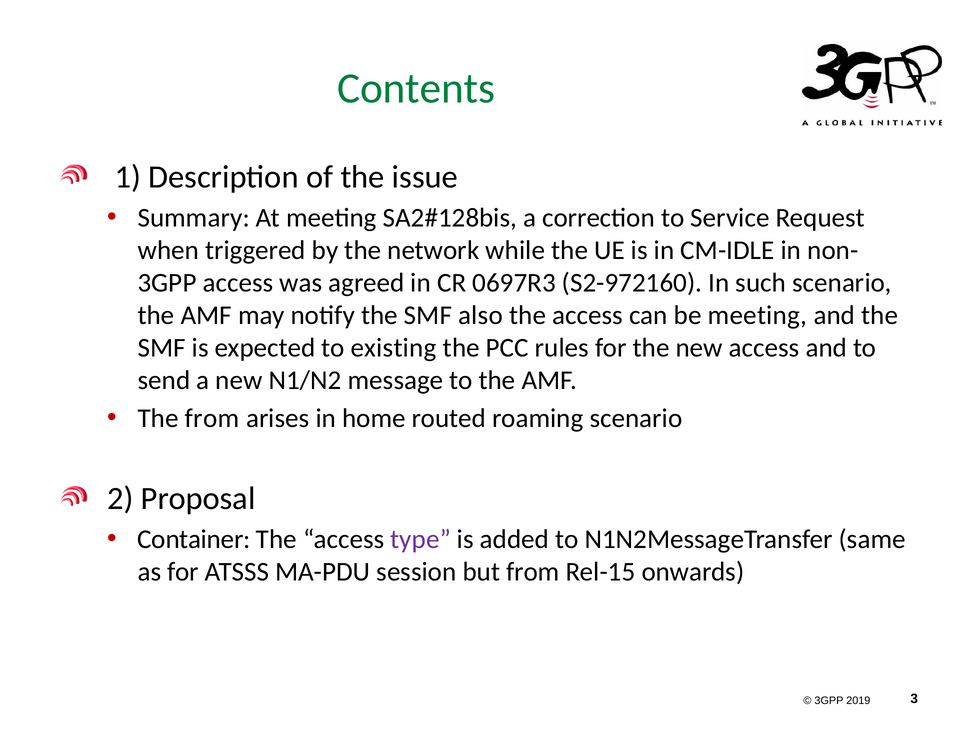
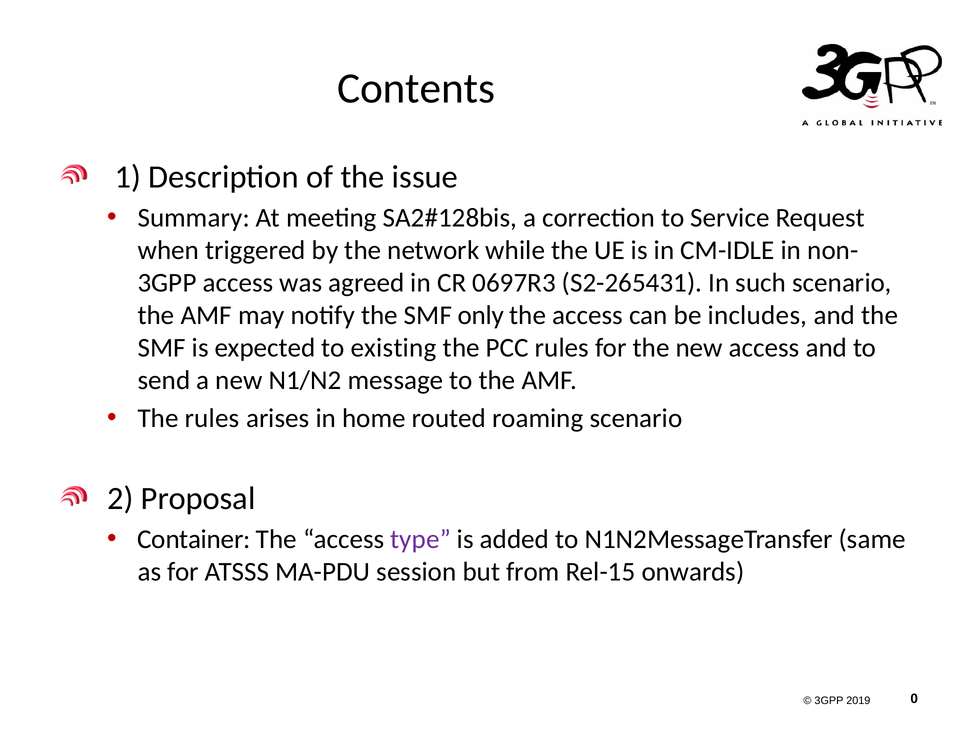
Contents colour: green -> black (416, 88)
S2-972160: S2-972160 -> S2-265431 (632, 283)
also: also -> only (481, 315)
be meeting: meeting -> includes (757, 315)
The from: from -> rules (212, 418)
3: 3 -> 0 (914, 699)
